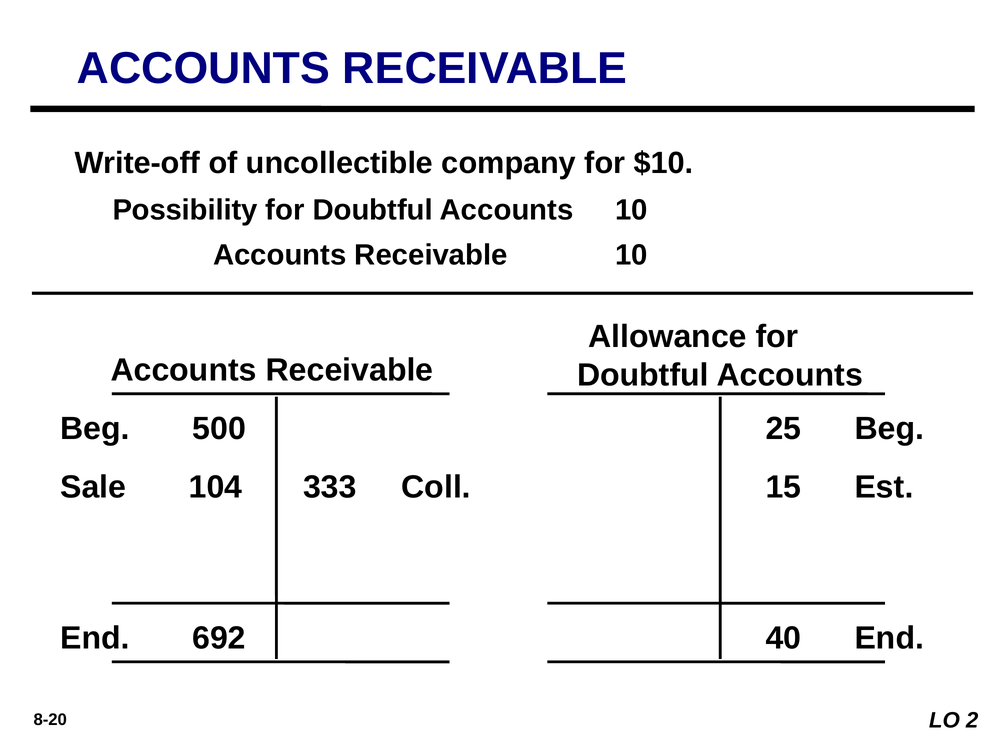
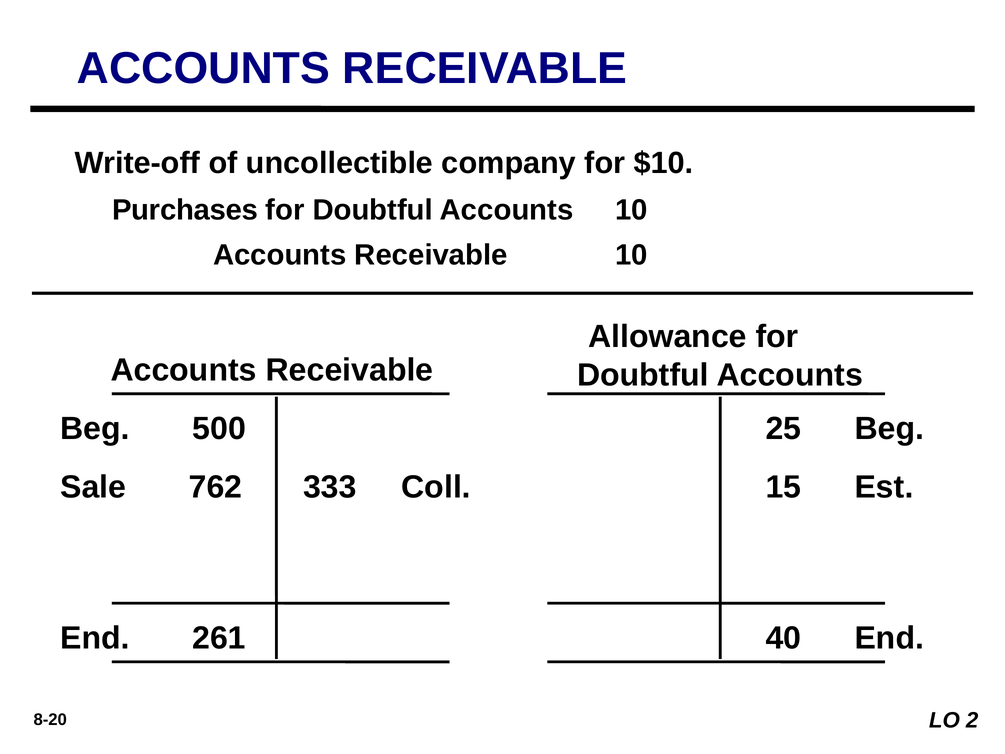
Possibility: Possibility -> Purchases (185, 210)
104: 104 -> 762 (215, 487)
692: 692 -> 261 (219, 638)
